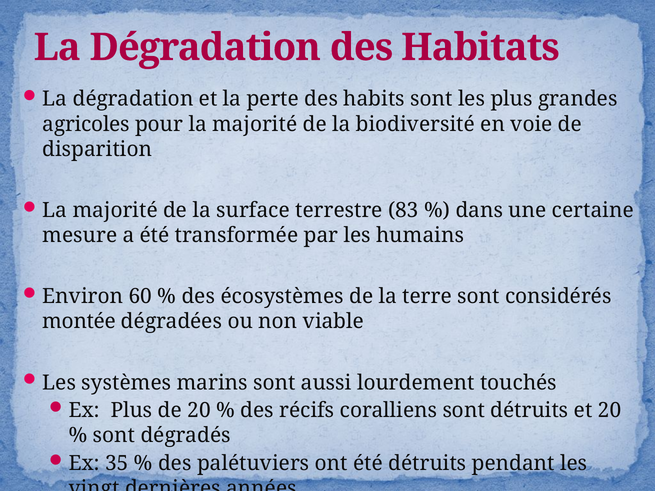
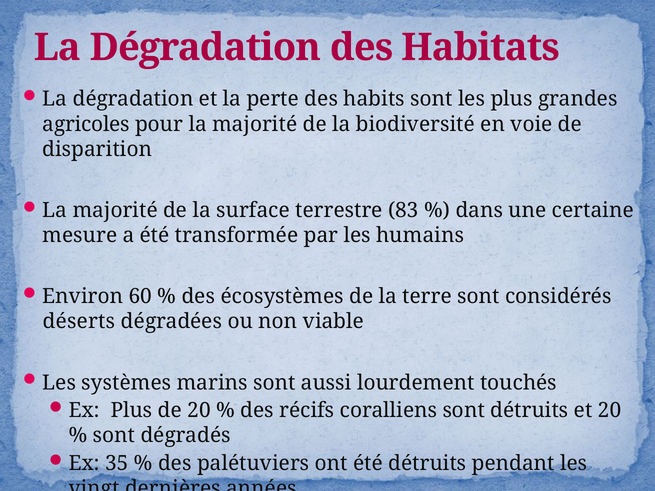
montée: montée -> déserts (79, 322)
